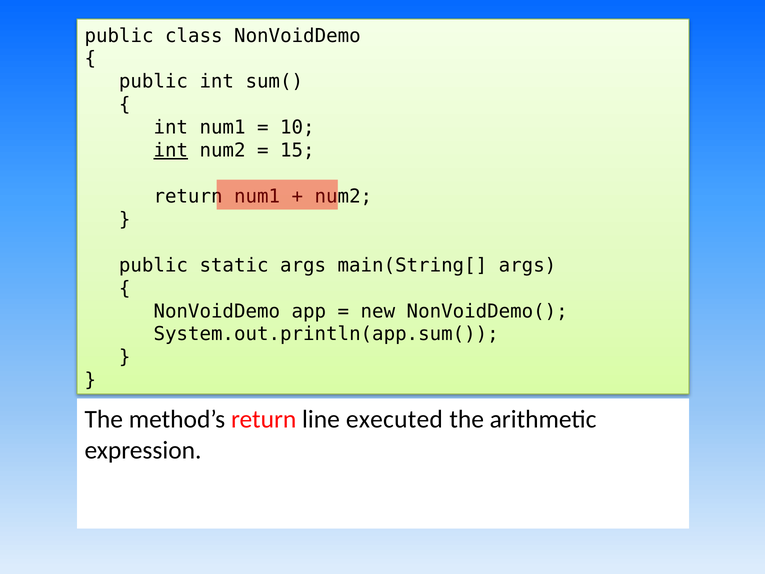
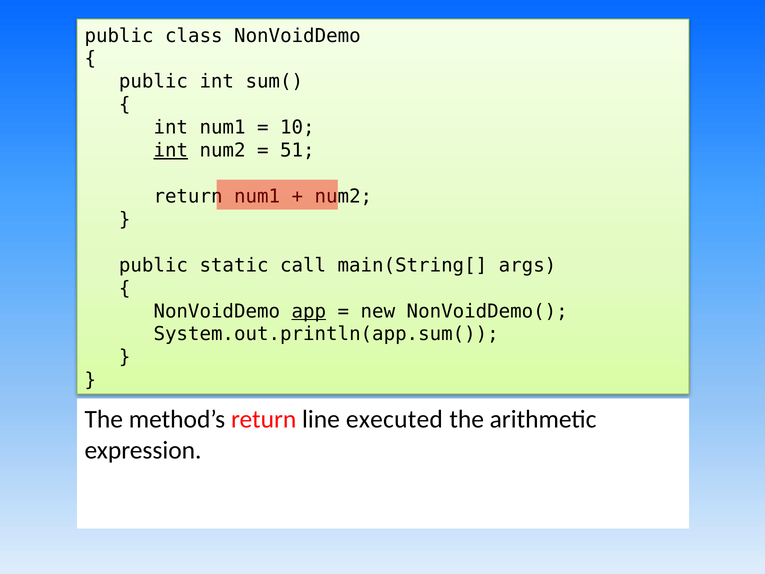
15: 15 -> 51 (297, 150)
static args: args -> call (303, 265)
app underline: none -> present (309, 311)
